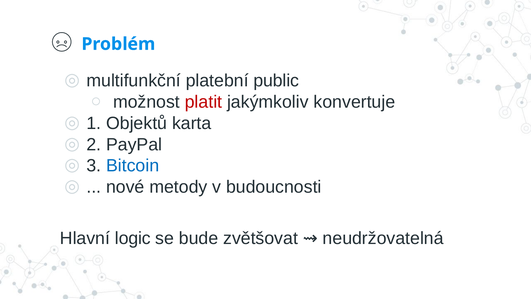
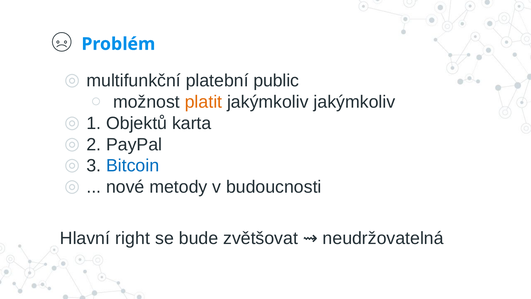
platit colour: red -> orange (203, 102)
jakýmkoliv konvertuje: konvertuje -> jakýmkoliv (354, 102)
logic: logic -> right (133, 238)
